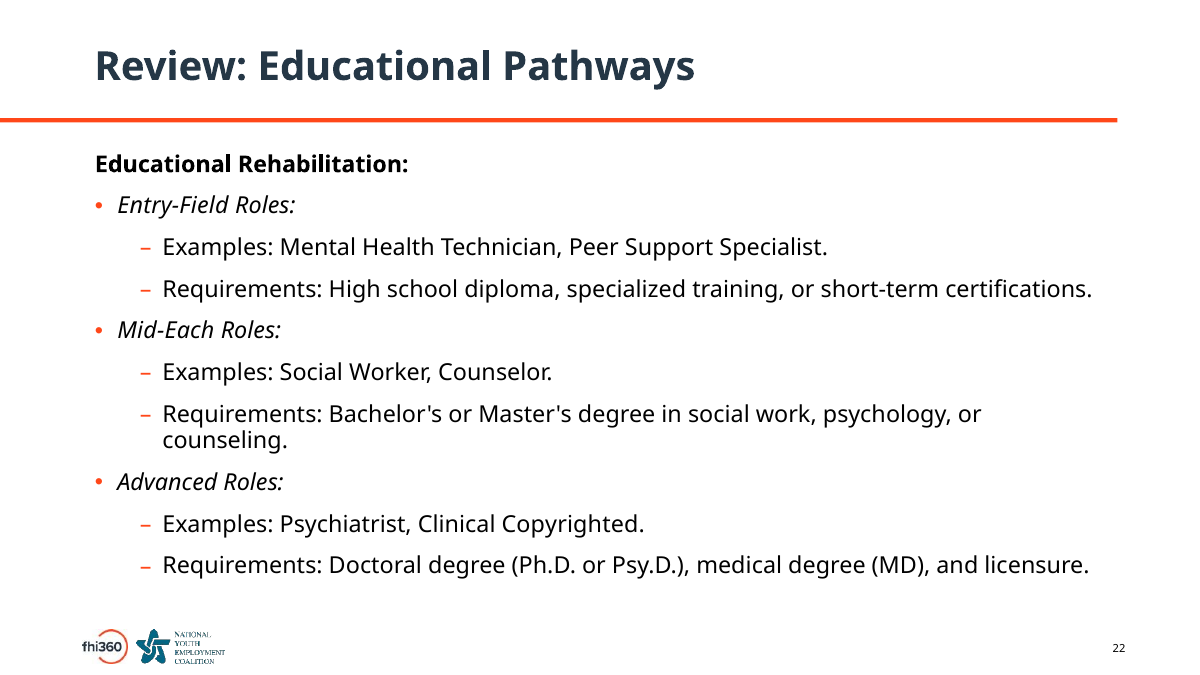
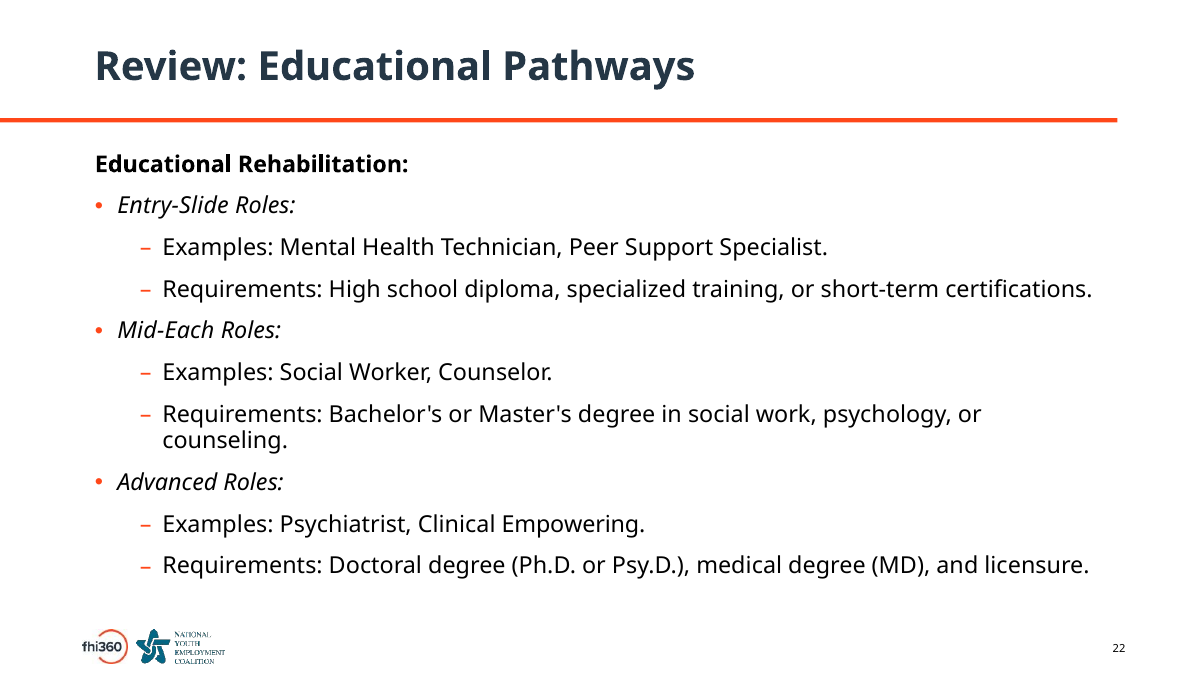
Entry-Field: Entry-Field -> Entry-Slide (173, 206)
Copyrighted: Copyrighted -> Empowering (573, 525)
